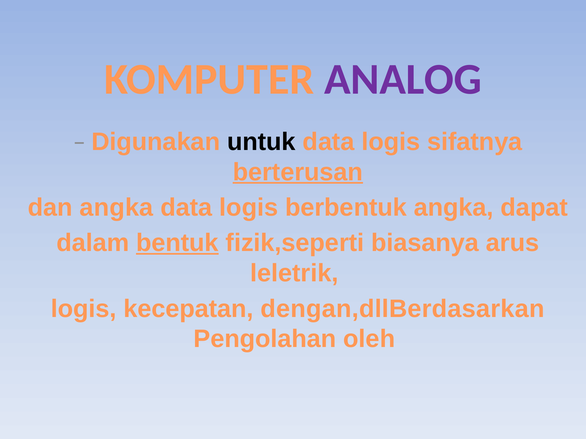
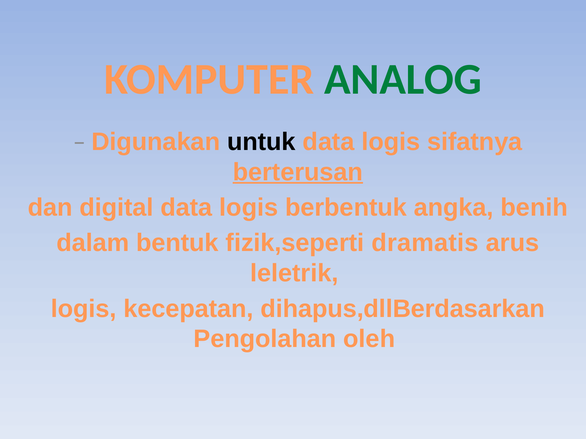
ANALOG colour: purple -> green (403, 79)
dan angka: angka -> digital (117, 208)
dapat: dapat -> benih (534, 208)
bentuk underline: present -> none (177, 243)
biasanya: biasanya -> dramatis (425, 243)
dengan,dllBerdasarkan: dengan,dllBerdasarkan -> dihapus,dllBerdasarkan (403, 309)
